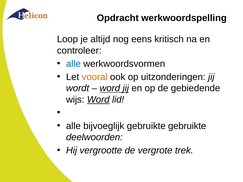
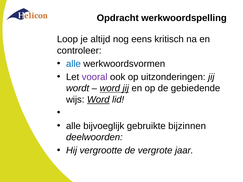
vooral colour: orange -> purple (95, 77)
gebruikte gebruikte: gebruikte -> bijzinnen (187, 126)
trek: trek -> jaar (184, 151)
